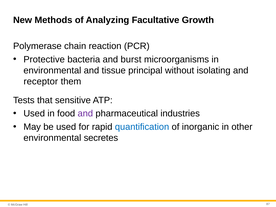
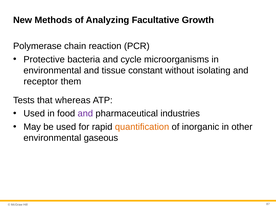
burst: burst -> cycle (131, 59)
principal: principal -> constant (145, 70)
sensitive: sensitive -> whereas (73, 100)
quantification colour: blue -> orange (142, 127)
secretes: secretes -> gaseous (101, 138)
